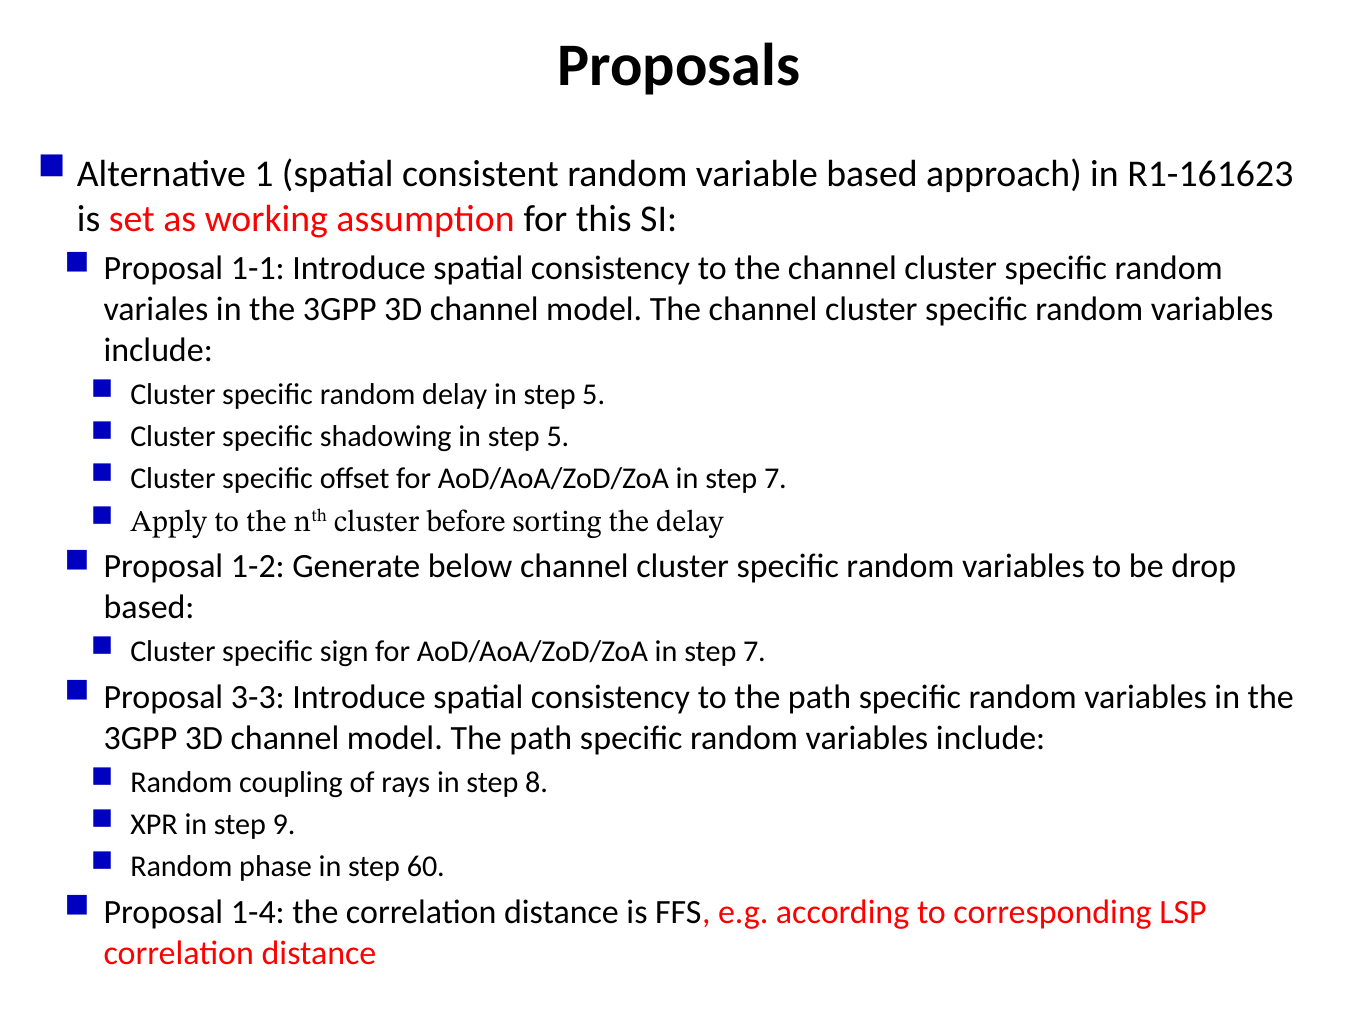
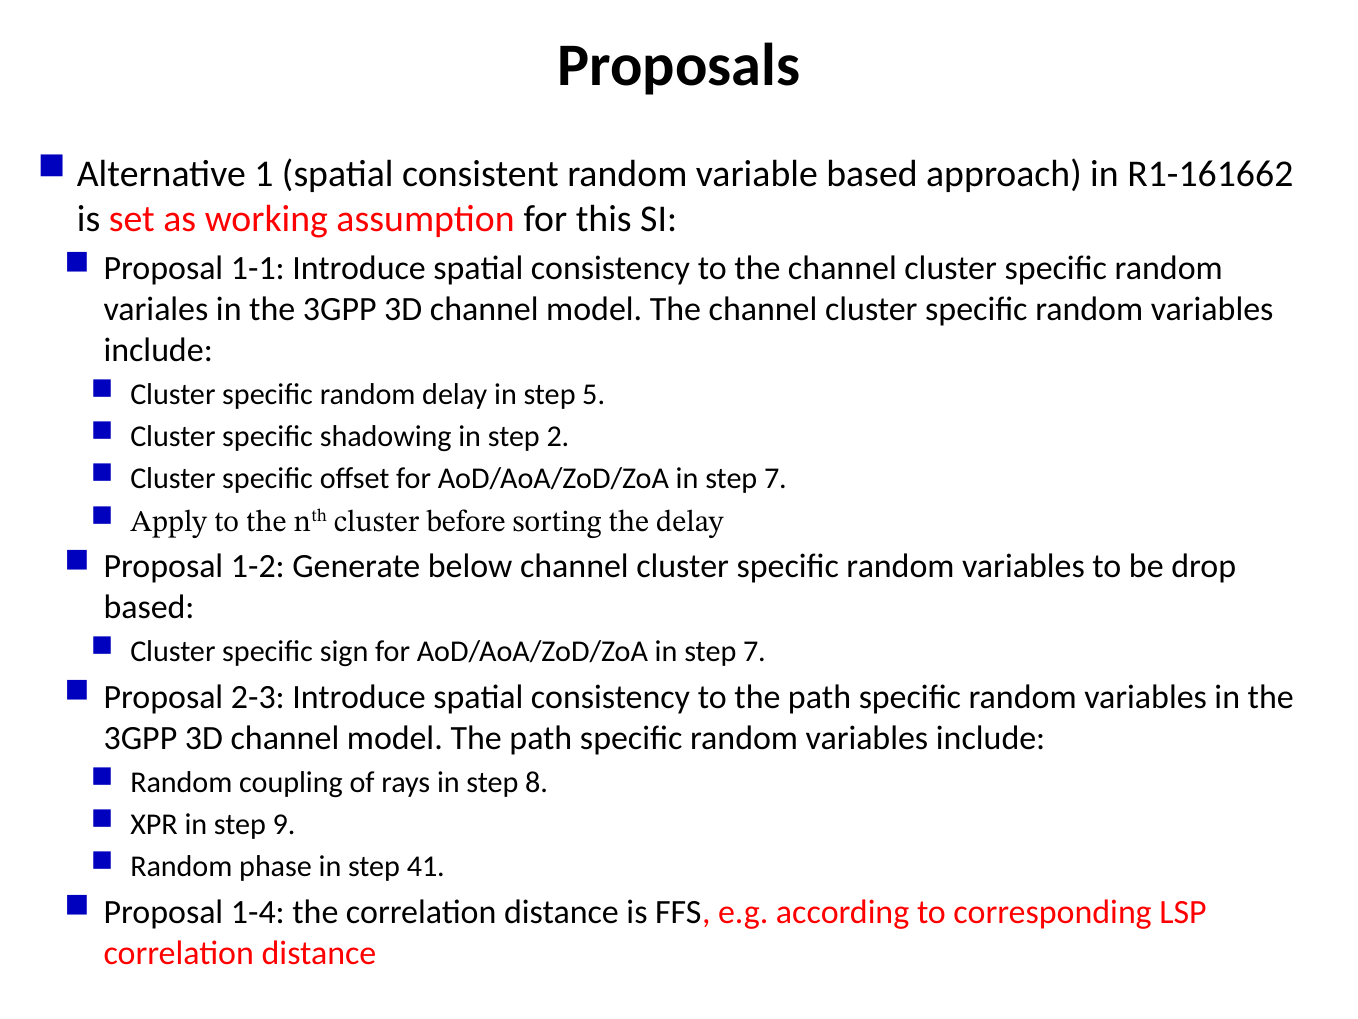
R1-161623: R1-161623 -> R1-161662 (1210, 174)
shadowing in step 5: 5 -> 2 (558, 436)
3-3: 3-3 -> 2-3 (258, 697)
60: 60 -> 41 (426, 866)
